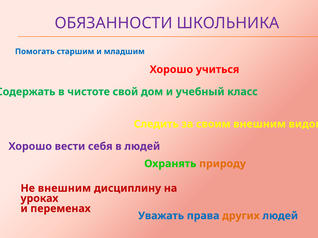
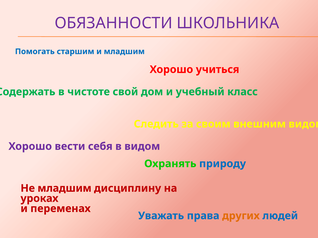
в людей: людей -> видом (142, 147)
природу colour: orange -> blue (223, 164)
Не внешним: внешним -> младшим (64, 189)
